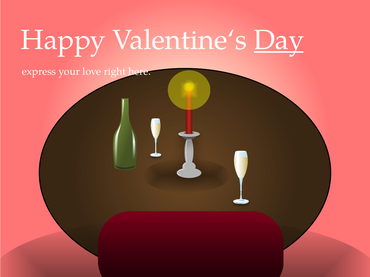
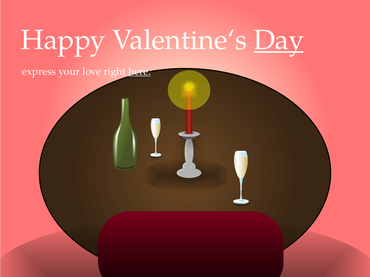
here underline: none -> present (140, 72)
